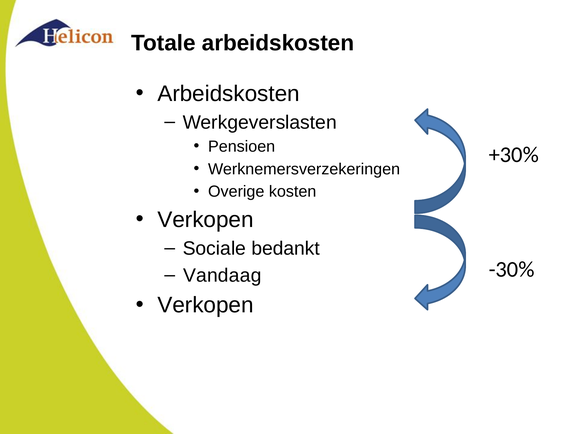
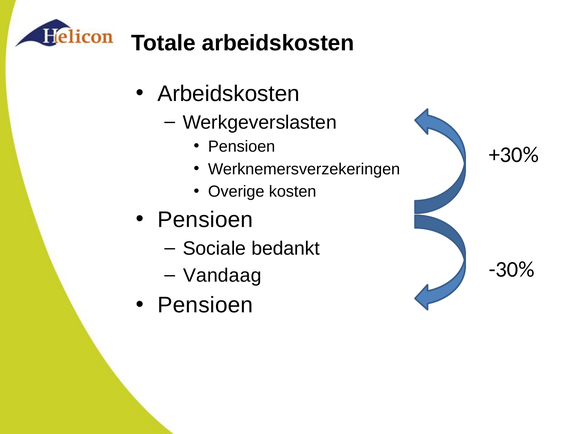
Verkopen: Verkopen -> Pensioen (205, 220)
Verkopen: Verkopen -> Pensioen (205, 305)
